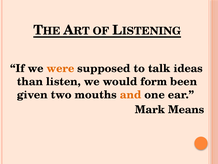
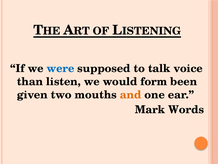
were colour: orange -> blue (60, 68)
ideas: ideas -> voice (188, 68)
Means: Means -> Words (186, 109)
